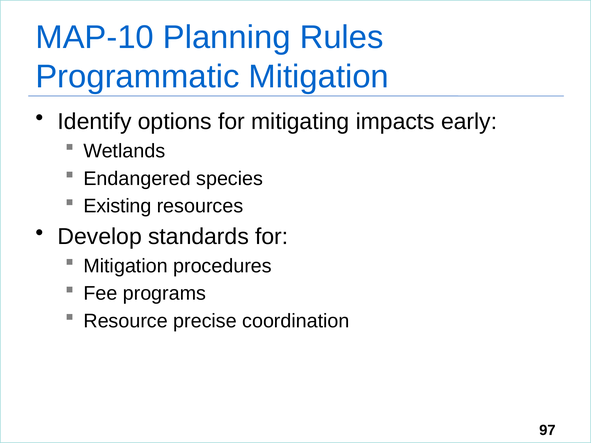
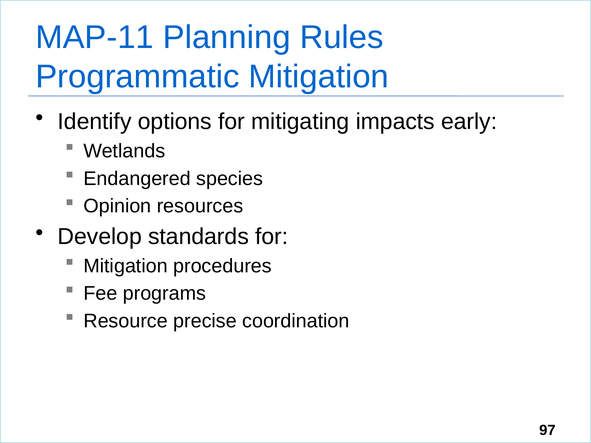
MAP-10: MAP-10 -> MAP-11 (95, 37)
Existing: Existing -> Opinion (117, 206)
